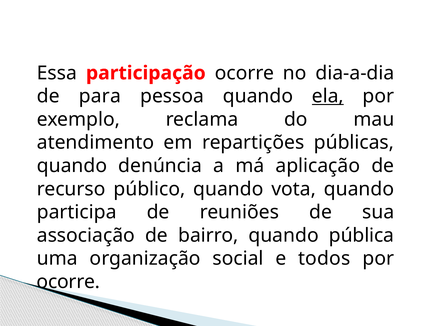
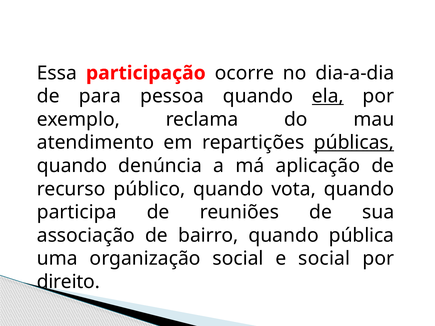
públicas underline: none -> present (354, 143)
e todos: todos -> social (324, 259)
ocorre: ocorre -> direito (68, 282)
